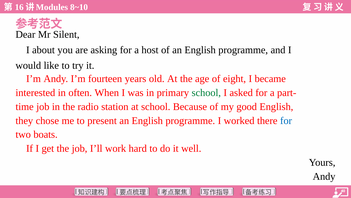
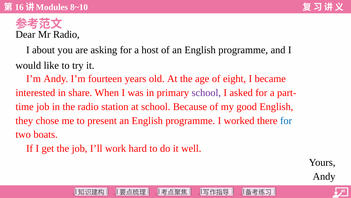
Mr Silent: Silent -> Radio (66, 35)
often: often -> share (80, 93)
school colour: green -> purple (206, 93)
